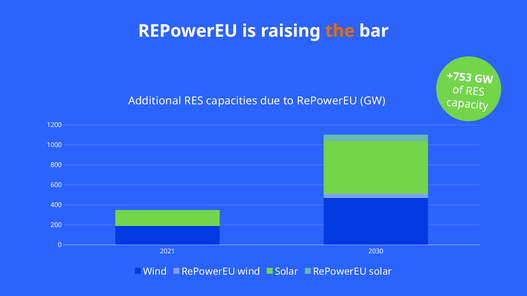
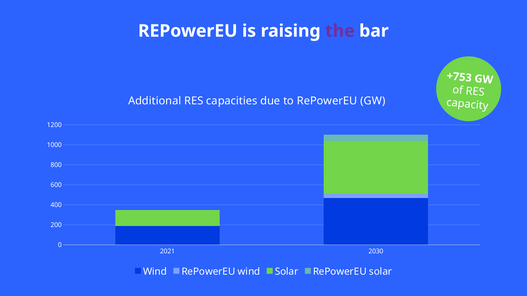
the colour: orange -> purple (340, 31)
